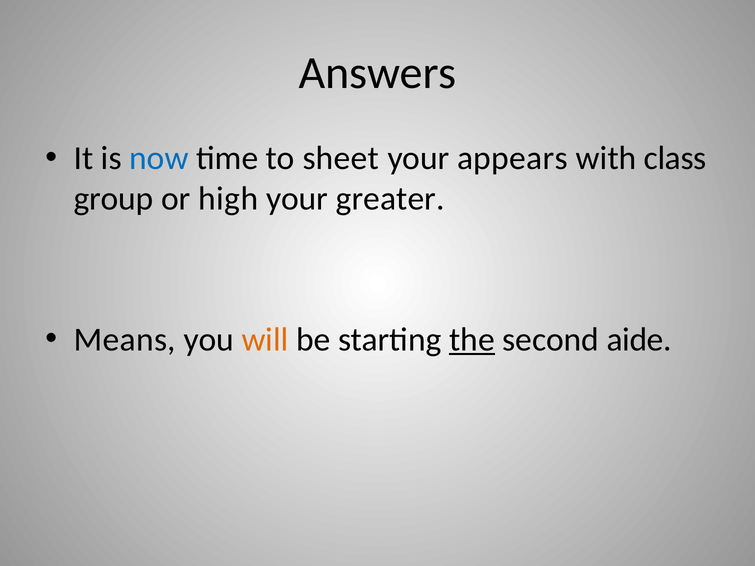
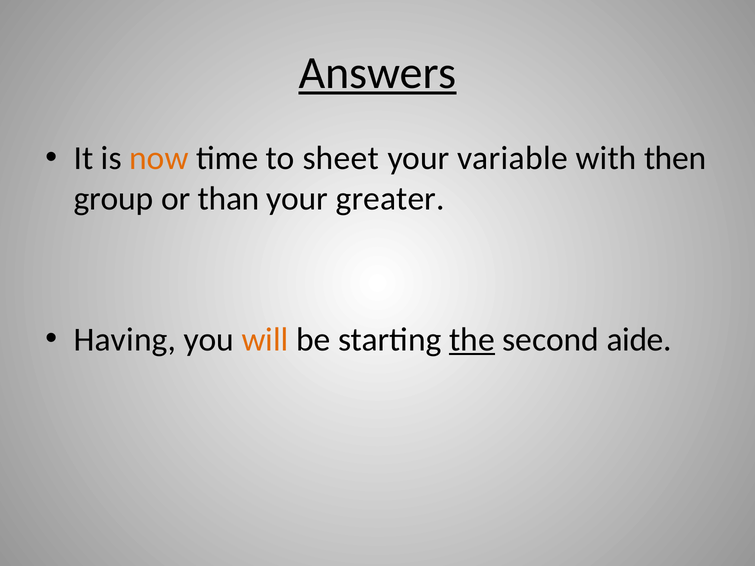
Answers underline: none -> present (378, 73)
now colour: blue -> orange (159, 158)
appears: appears -> variable (512, 158)
class: class -> then (675, 158)
high: high -> than (229, 199)
Means: Means -> Having (125, 340)
